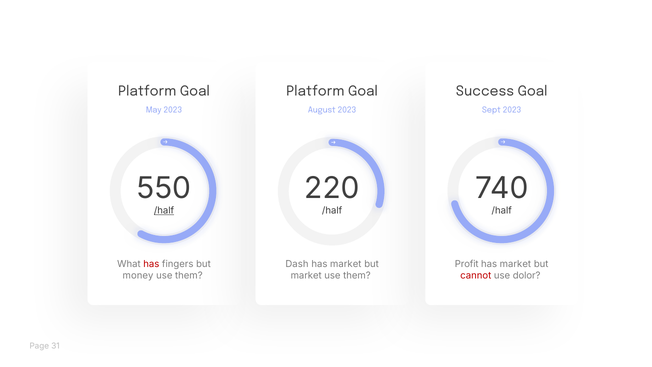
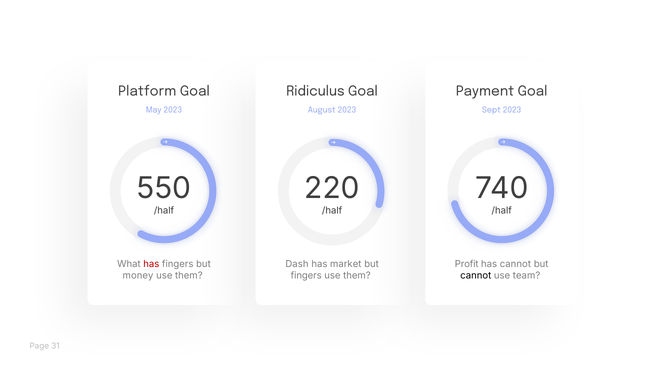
Platform: Platform -> Ridiculus (315, 91)
Success: Success -> Payment (485, 91)
/half underline: present -> none (164, 211)
market: market -> cannot (515, 264)
market: market -> fingers (306, 275)
cannot colour: red -> black (476, 275)
dolor: dolor -> team (527, 275)
